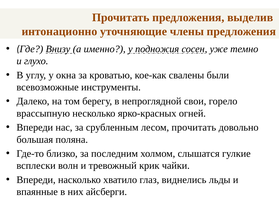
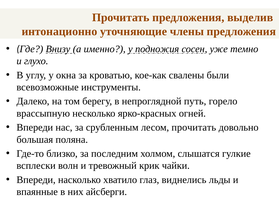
свои: свои -> путь (195, 101)
